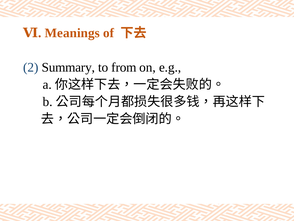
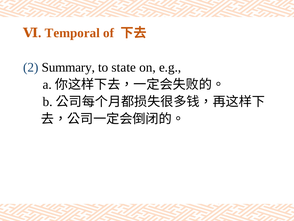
Meanings: Meanings -> Temporal (72, 33)
from: from -> state (124, 67)
